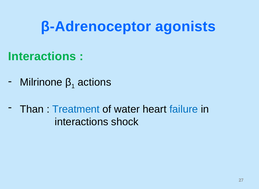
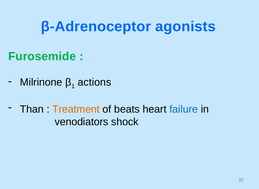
Interactions: Interactions -> Furosemide (42, 56)
Treatment colour: blue -> orange (76, 109)
water: water -> beats (127, 109)
interactions: interactions -> venodiators (82, 121)
